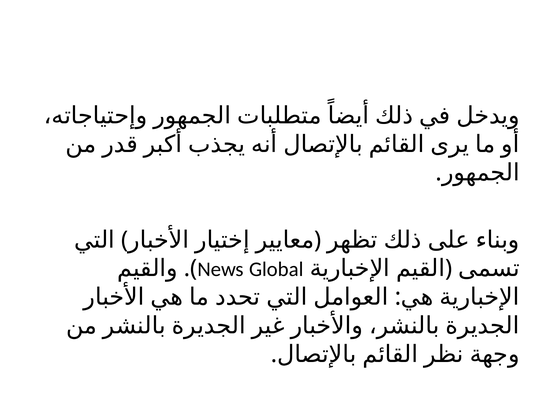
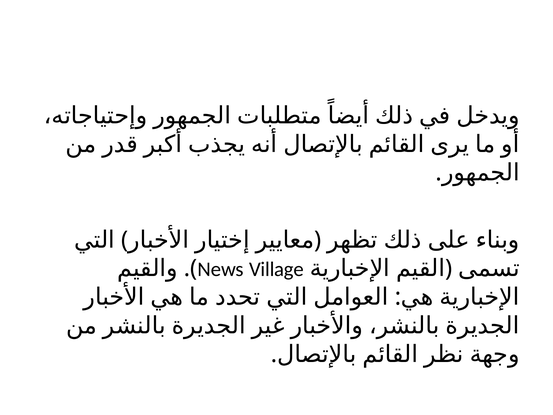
Global: Global -> Village (276, 269)
